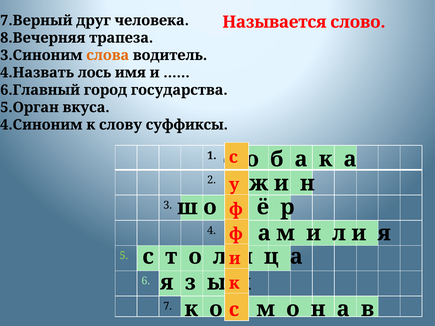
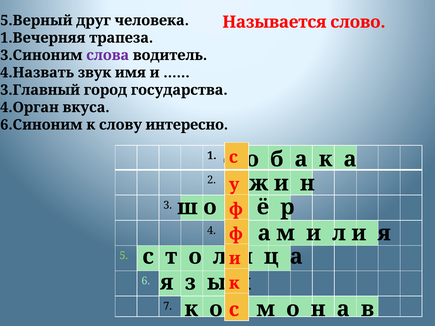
7.Верный: 7.Верный -> 5.Верный (36, 20)
8.Вечерняя: 8.Вечерняя -> 1.Вечерняя (43, 38)
слова colour: orange -> purple (108, 55)
лось: лось -> звук (95, 73)
6.Главный: 6.Главный -> 3.Главный (40, 90)
5.Орган: 5.Орган -> 4.Орган (29, 107)
4.Синоним: 4.Синоним -> 6.Синоним (41, 125)
суффиксы: суффиксы -> интересно (187, 125)
